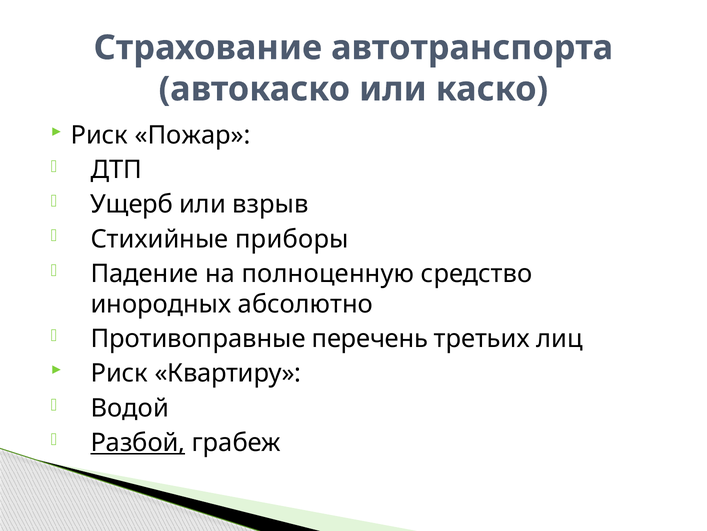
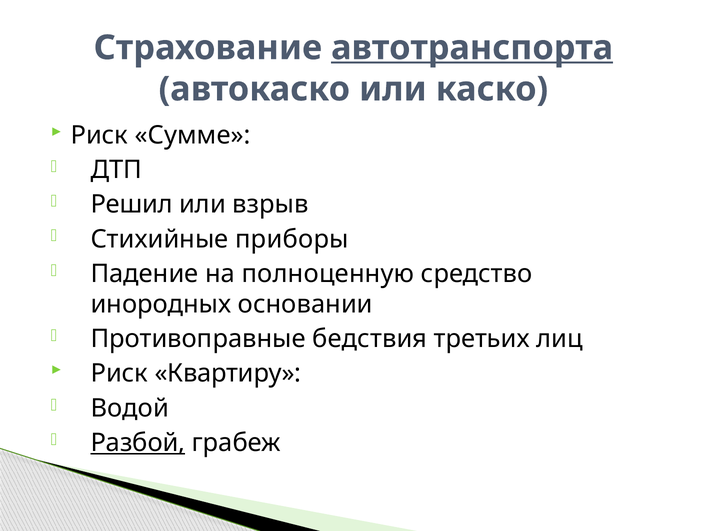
автотранспорта underline: none -> present (472, 48)
Пожар: Пожар -> Сумме (193, 135)
Ущерб: Ущерб -> Решил (132, 204)
абсолютно: абсолютно -> основании (305, 304)
перечень: перечень -> бедствия (370, 338)
